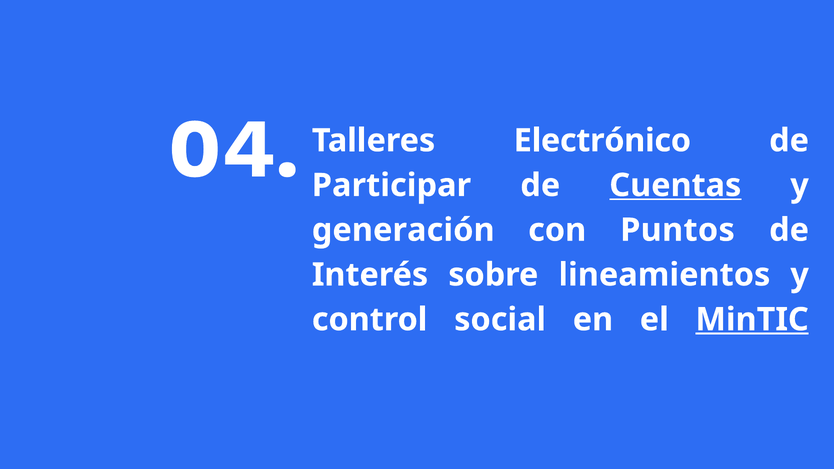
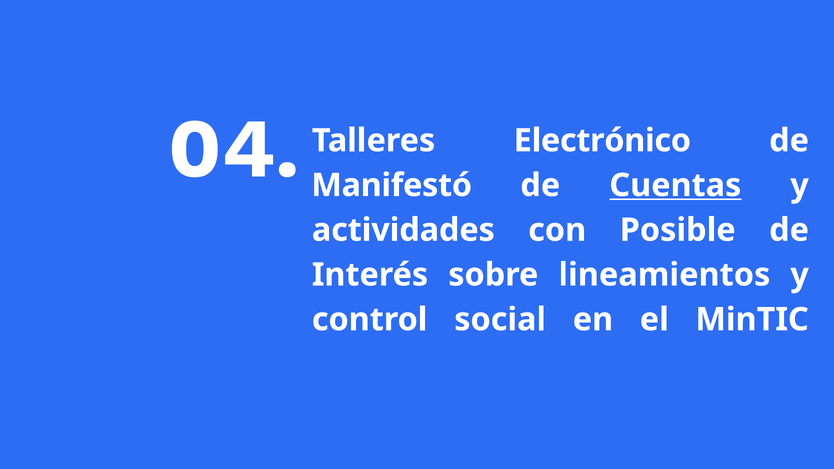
Participar: Participar -> Manifestó (392, 185)
generación: generación -> actividades (403, 230)
Puntos: Puntos -> Posible (678, 230)
MinTIC underline: present -> none (752, 320)
